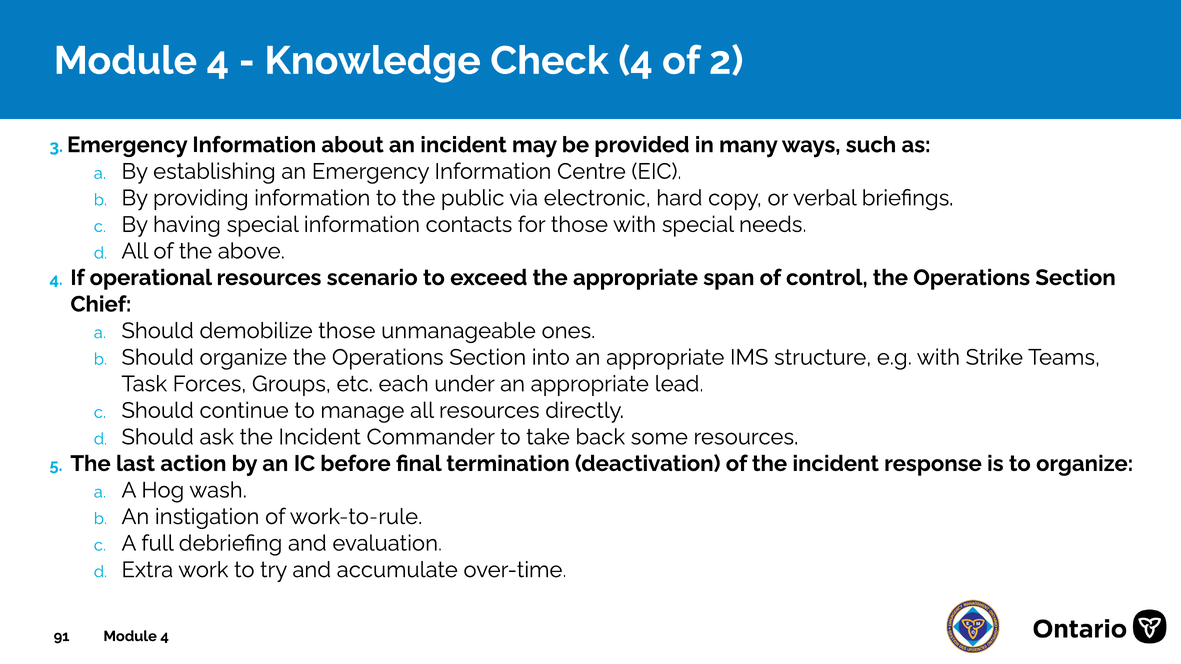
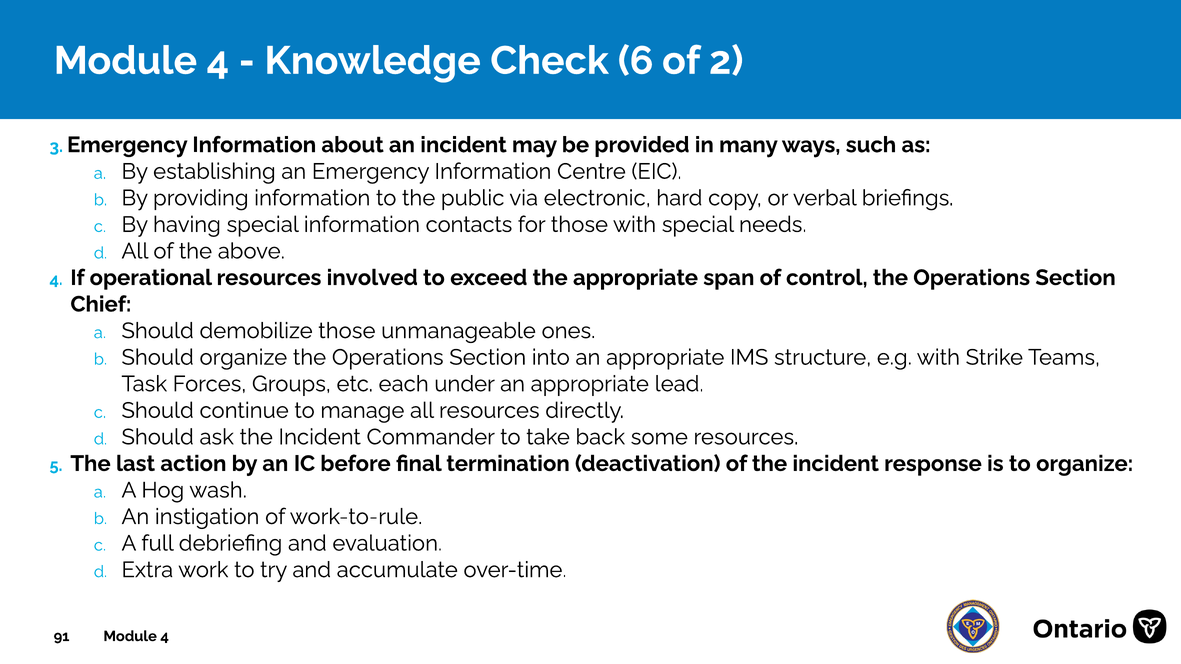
Check 4: 4 -> 6 (636, 61)
scenario: scenario -> involved (372, 278)
